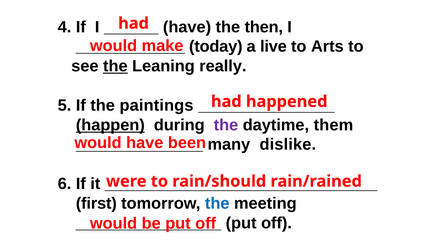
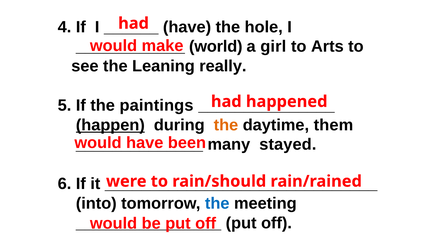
then: then -> hole (264, 27)
today: today -> world (216, 47)
live: live -> girl (273, 47)
the underline: present -> none (115, 66)
the colour: purple -> orange (226, 125)
dislike: dislike -> stayed (288, 145)
first: first -> into (96, 204)
